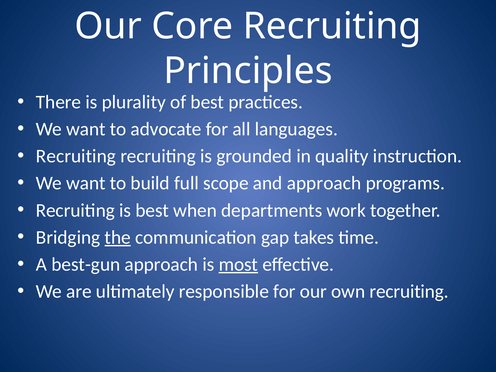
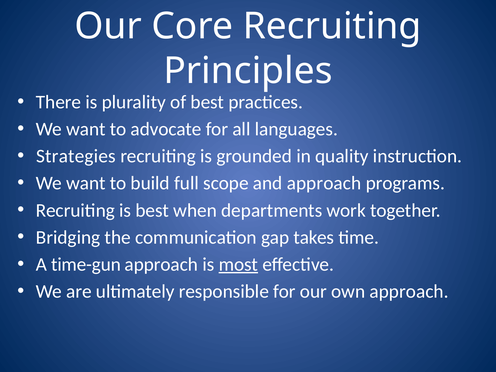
Recruiting: Recruiting -> Strategies (76, 156)
the underline: present -> none (118, 237)
best-gun: best-gun -> time-gun (86, 264)
own recruiting: recruiting -> approach (409, 291)
